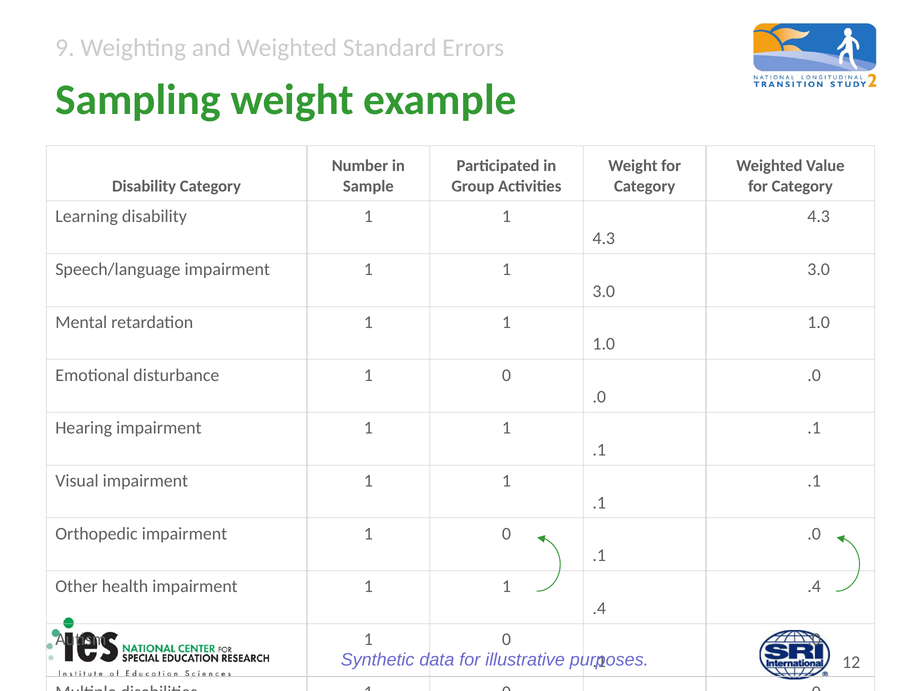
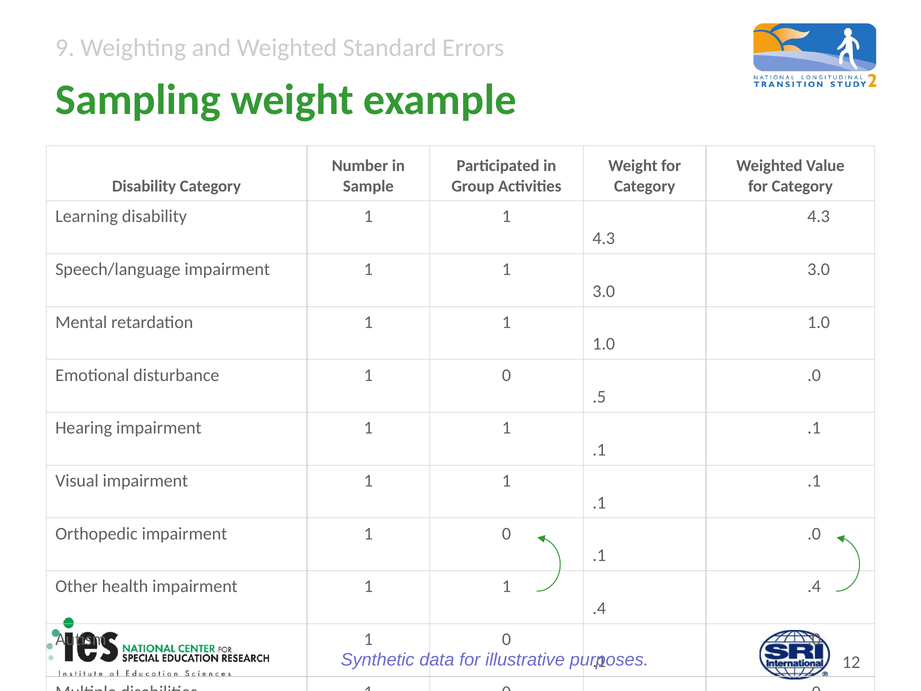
.0: .0 -> .5 (599, 397)
